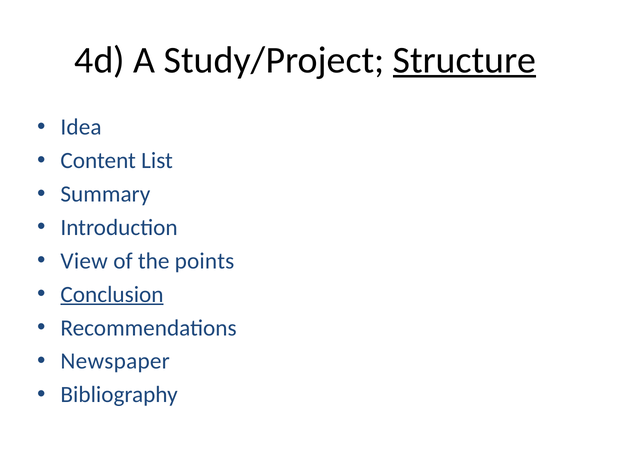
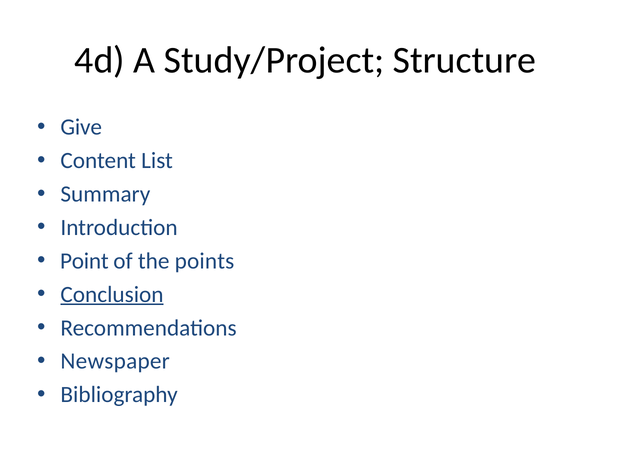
Structure underline: present -> none (464, 60)
Idea: Idea -> Give (81, 127)
View: View -> Point (84, 261)
